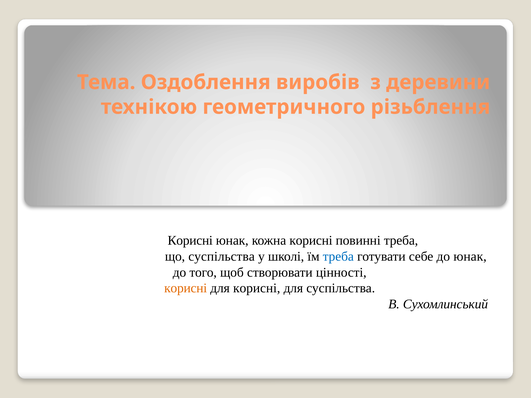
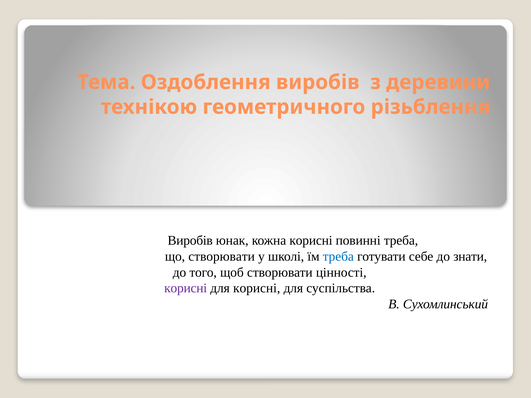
Корисні: Корисні -> Виробів (190, 241)
що суспільства: суспільства -> створювати (222, 257)
до юнак: юнак -> знати (470, 257)
корисні colour: orange -> purple (186, 288)
